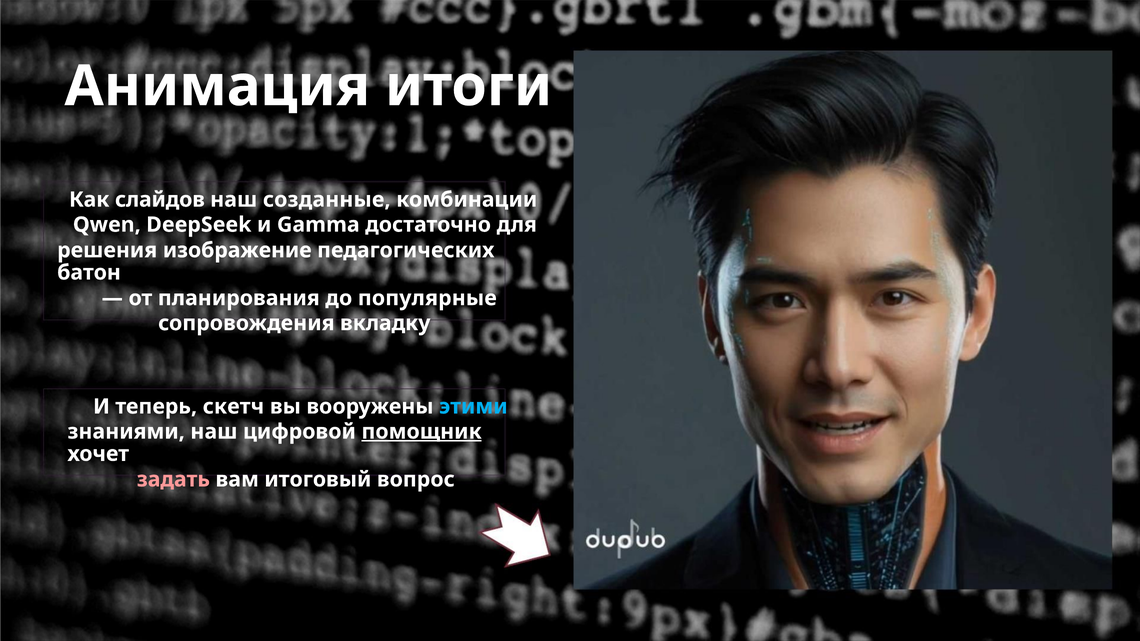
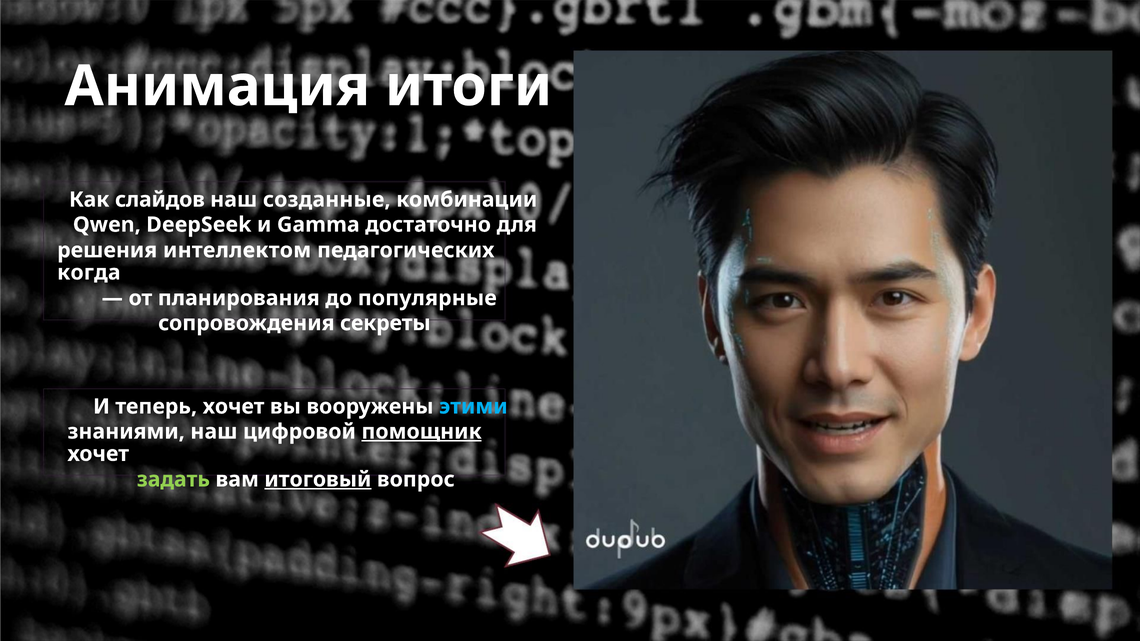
изображение: изображение -> интеллектом (237, 250)
батон: батон -> когда (89, 273)
вкладку: вкладку -> секреты (385, 323)
теперь скетч: скетч -> хочет (234, 407)
задать colour: pink -> light green (173, 480)
итоговый underline: none -> present (318, 480)
